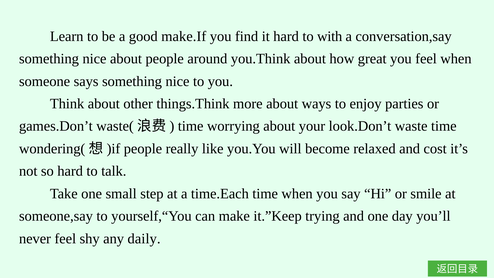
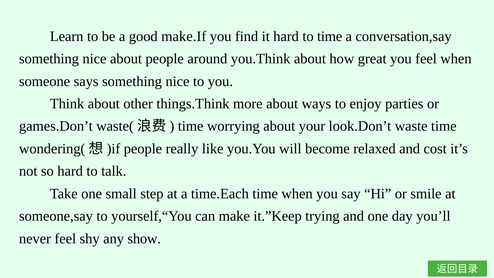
to with: with -> time (330, 36)
daily: daily -> show (144, 239)
